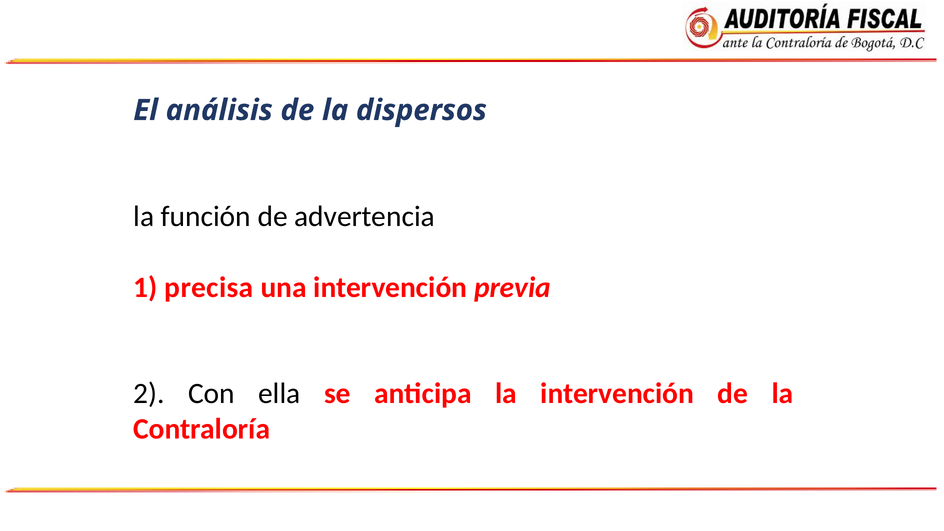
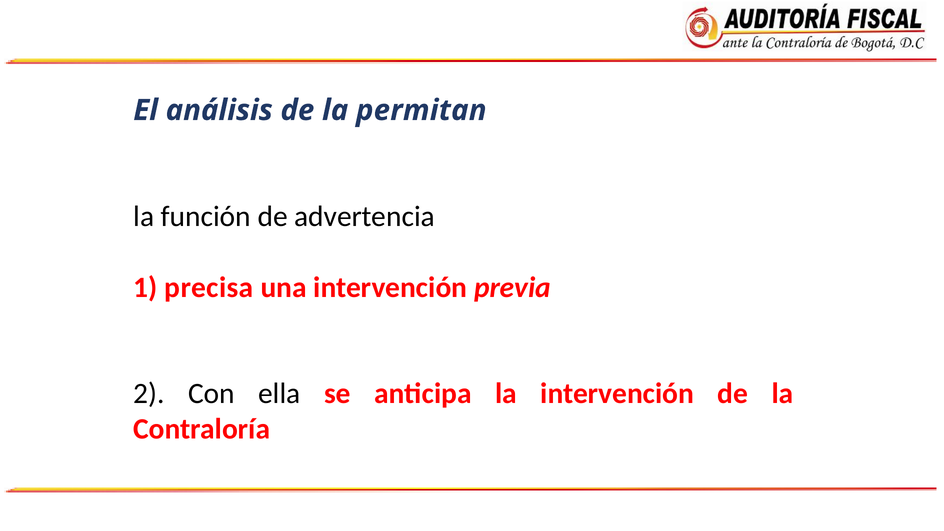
dispersos: dispersos -> permitan (421, 110)
